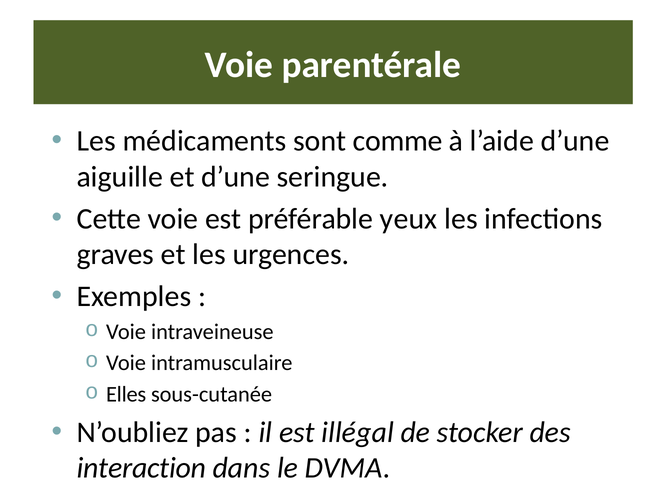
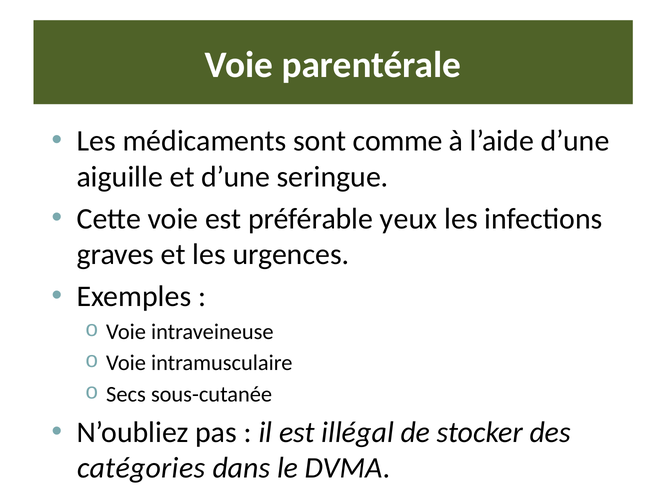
Elles: Elles -> Secs (126, 394)
interaction: interaction -> catégories (141, 468)
